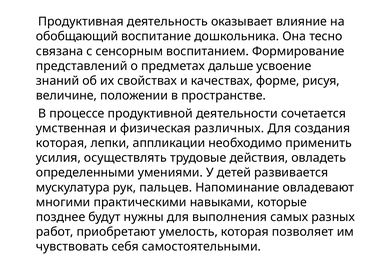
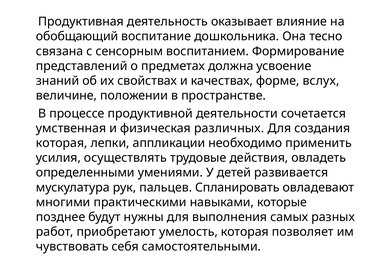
дальше: дальше -> должна (231, 66)
рисуя: рисуя -> вслух (321, 81)
Напоминание: Напоминание -> Спланировать (237, 187)
